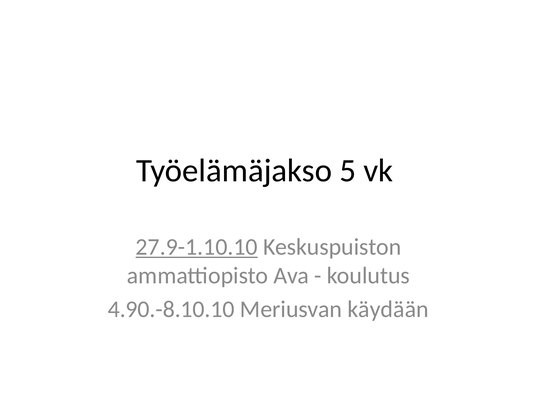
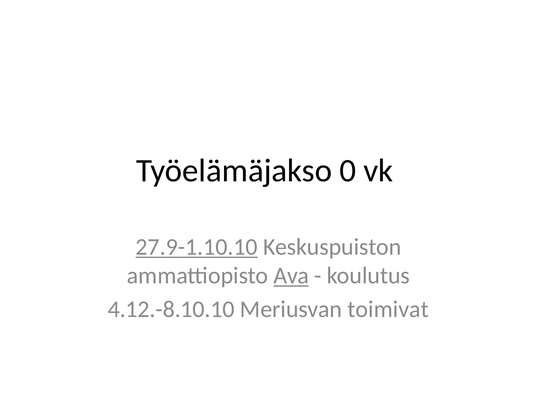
5: 5 -> 0 (348, 171)
Ava underline: none -> present (291, 276)
4.90.-8.10.10: 4.90.-8.10.10 -> 4.12.-8.10.10 (171, 309)
käydään: käydään -> toimivat (388, 309)
